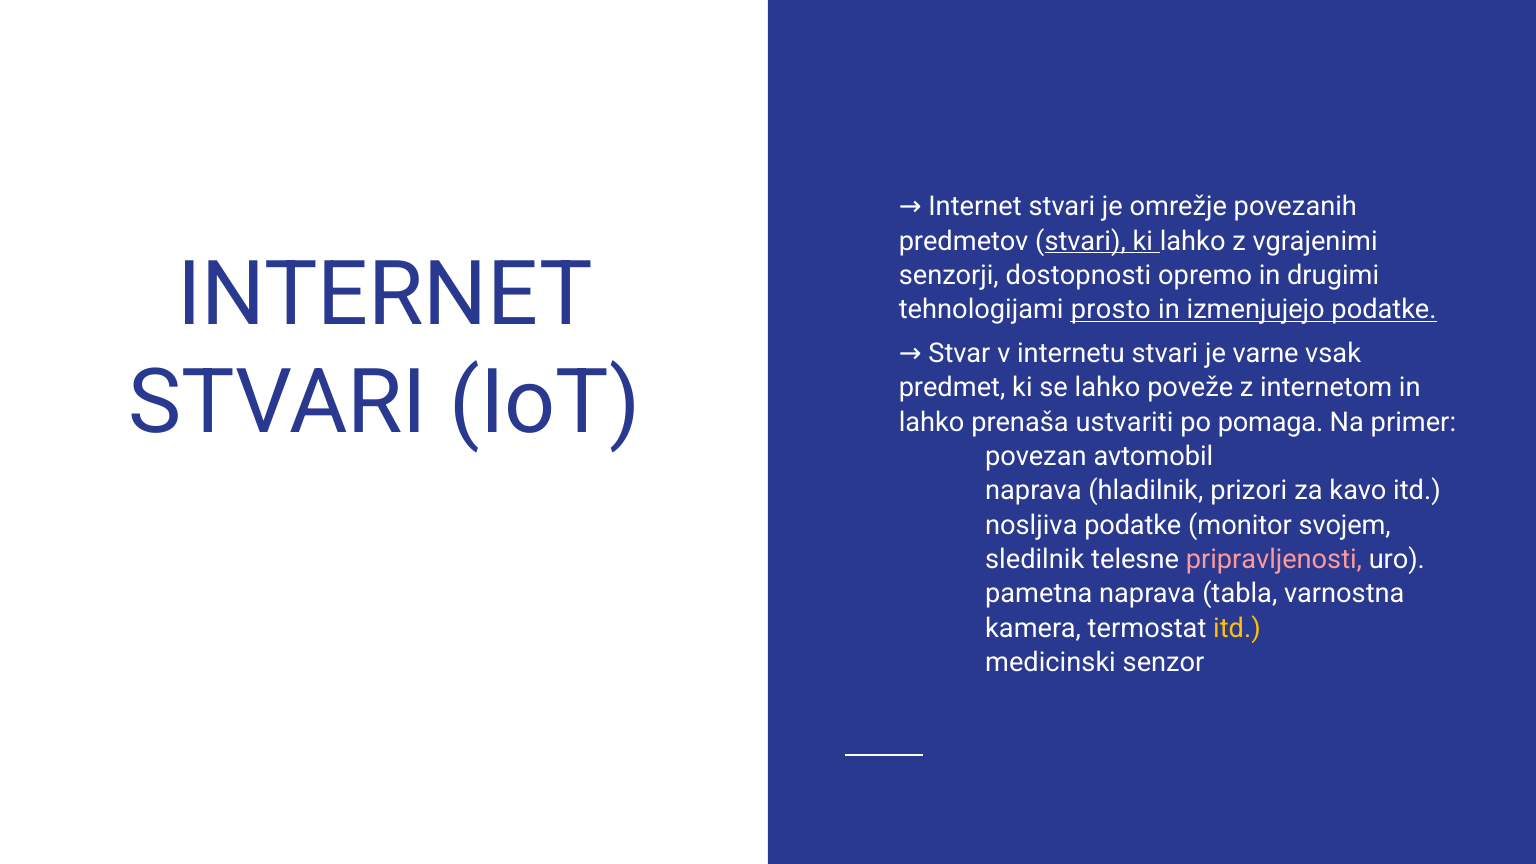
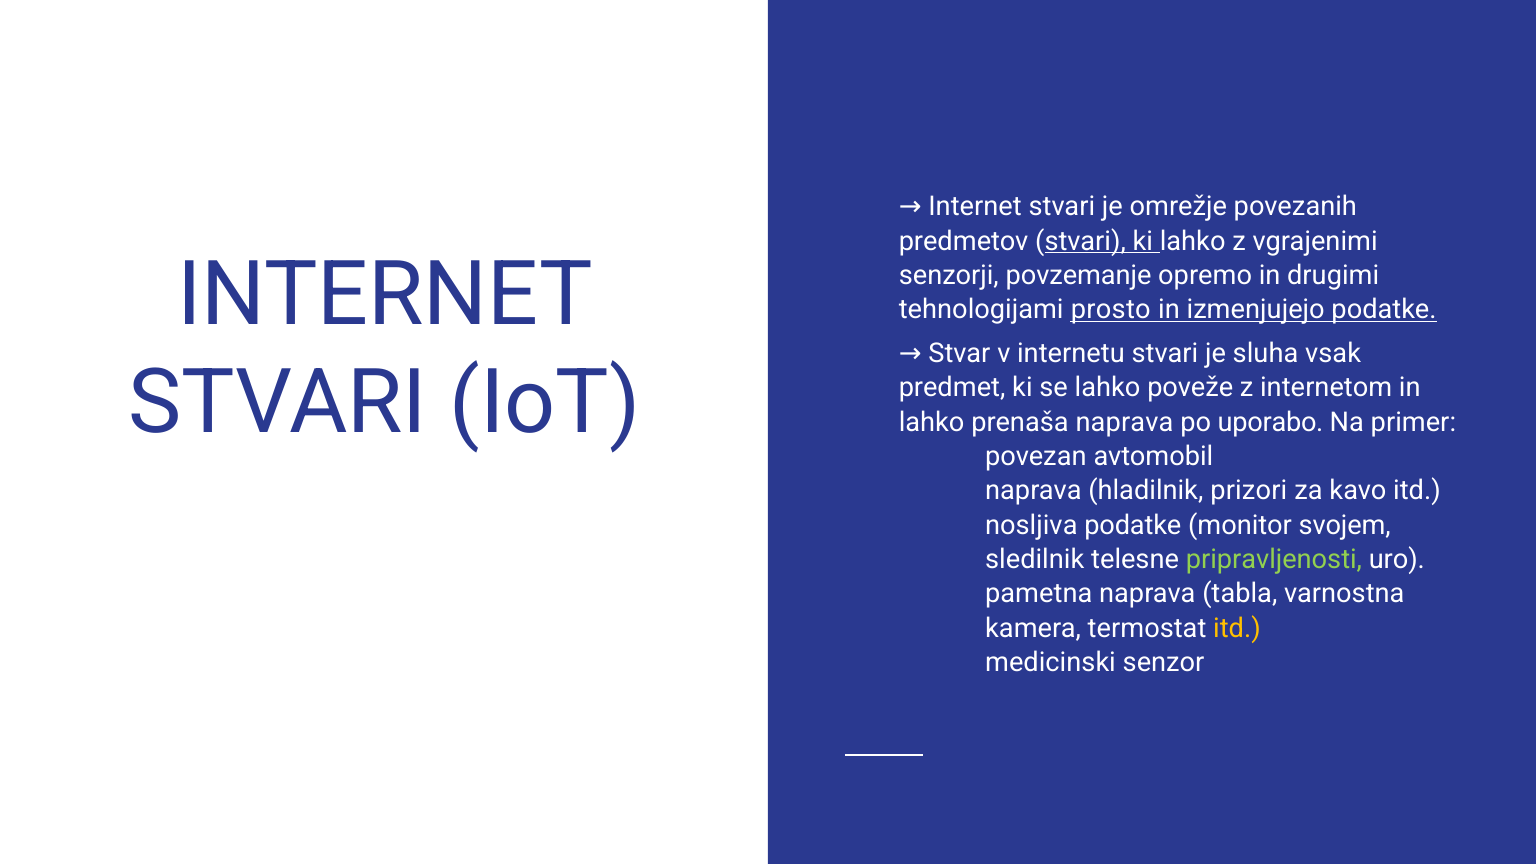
dostopnosti: dostopnosti -> povzemanje (1079, 275)
varne: varne -> sluha (1266, 354)
prenaša ustvariti: ustvariti -> naprava (1124, 422)
pomaga: pomaga -> uporabo (1271, 422)
pripravljenosti colour: pink -> light green (1274, 560)
